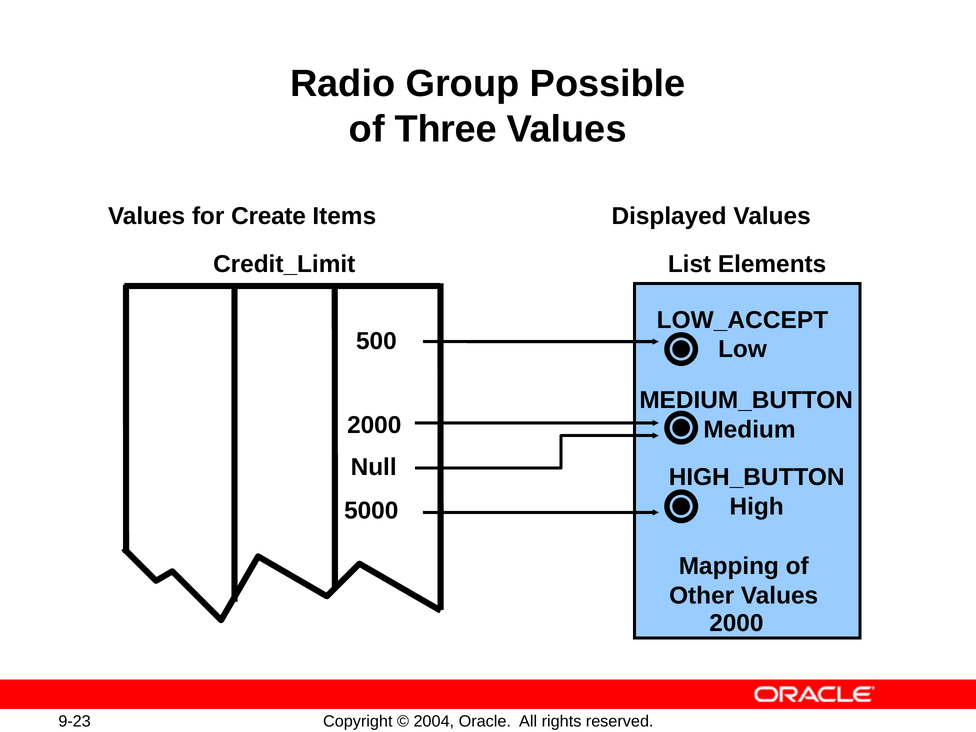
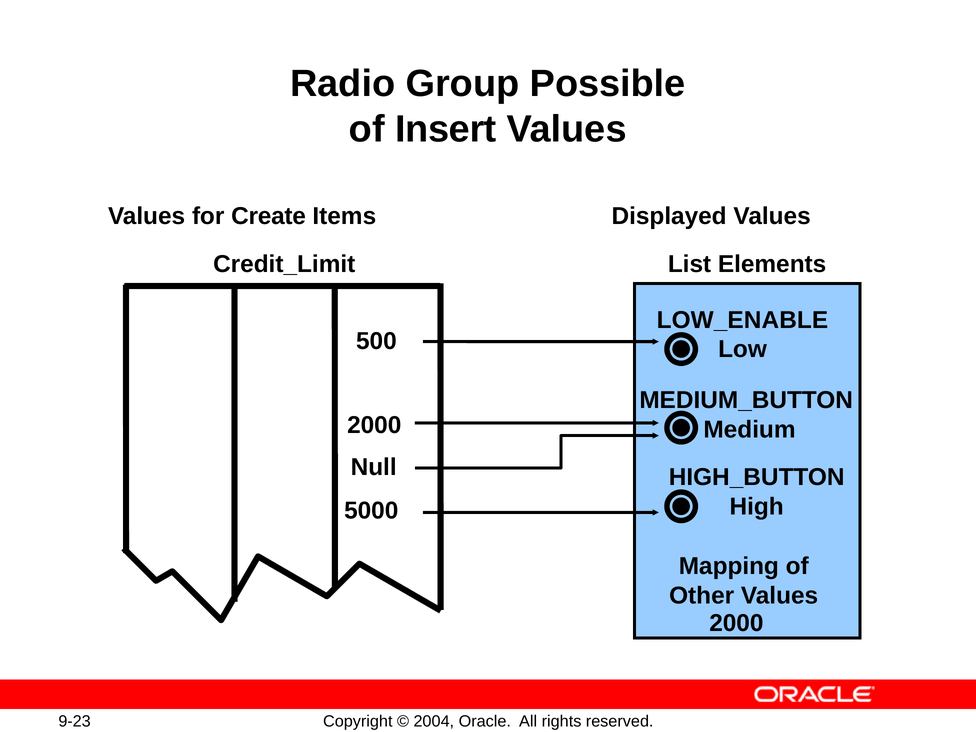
Three: Three -> Insert (446, 129)
LOW_ACCEPT: LOW_ACCEPT -> LOW_ENABLE (742, 320)
